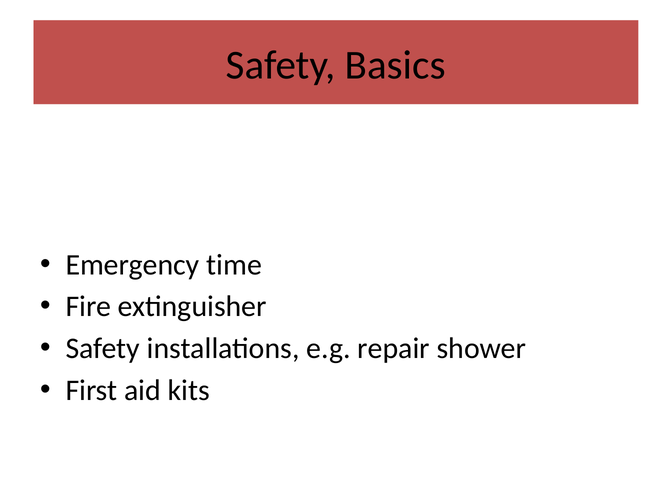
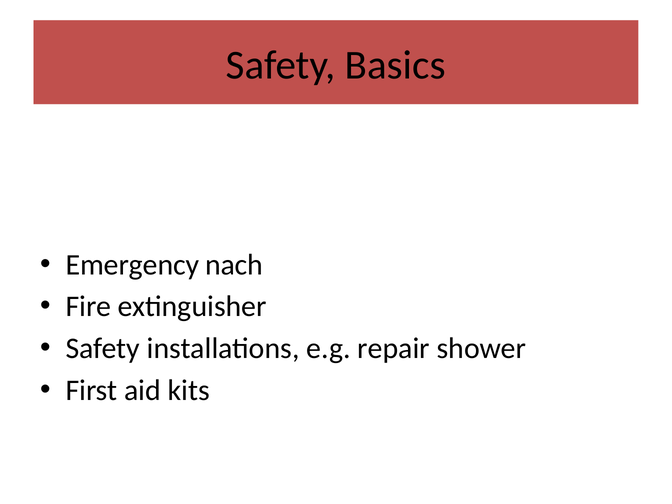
time: time -> nach (234, 265)
